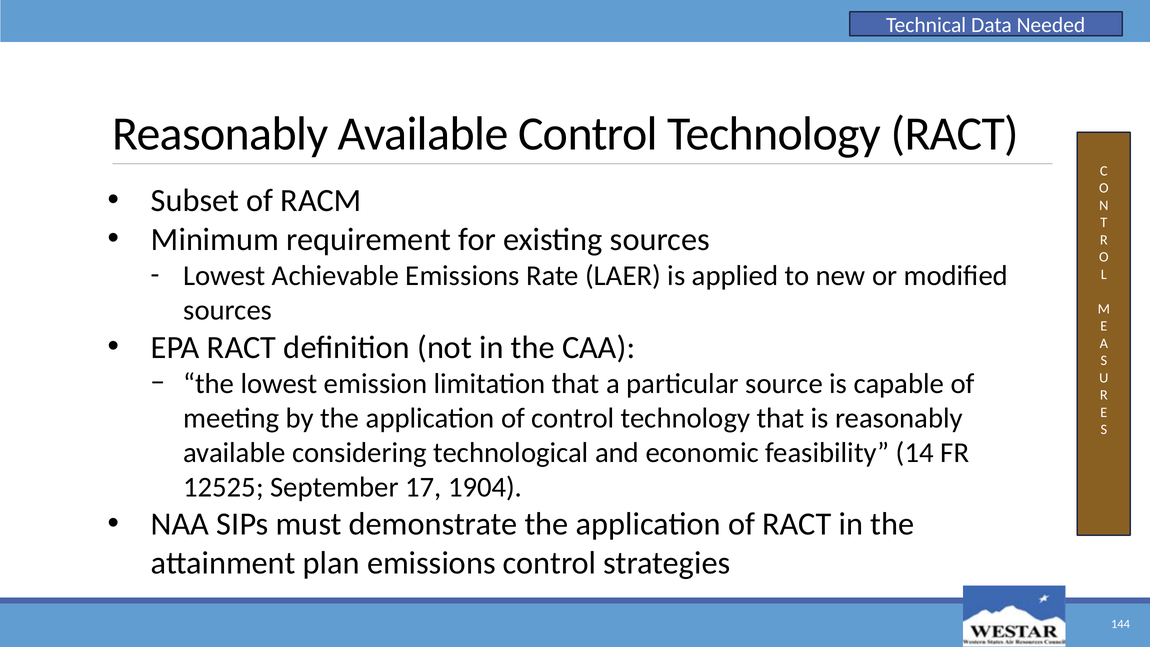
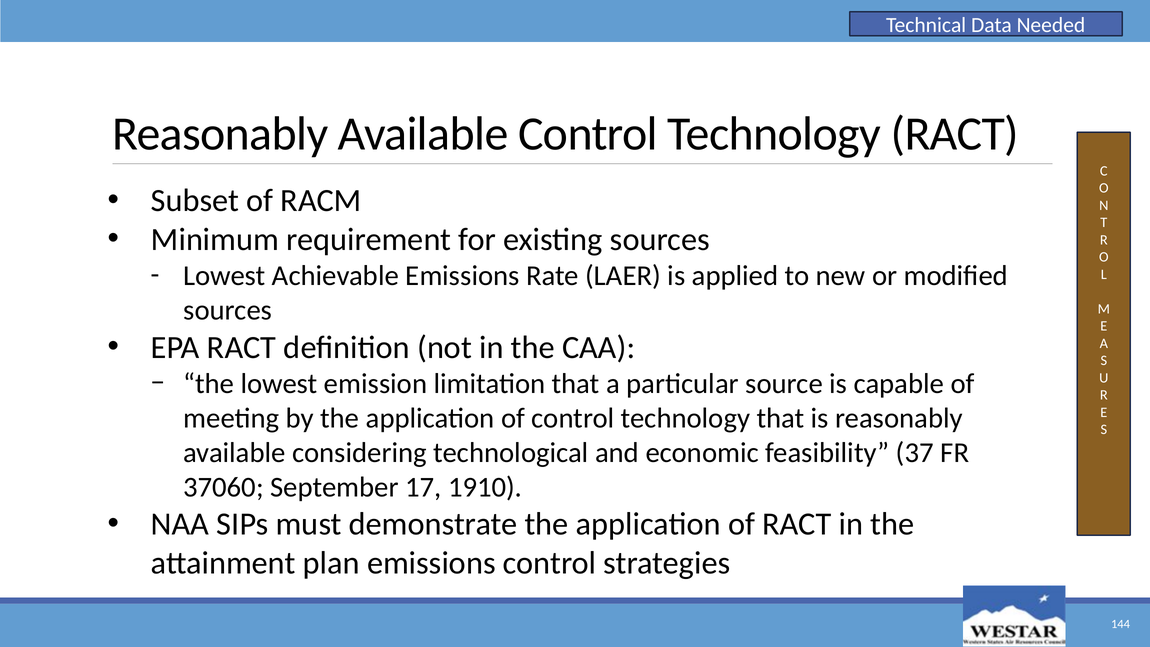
14: 14 -> 37 (915, 453)
12525: 12525 -> 37060 (224, 487)
1904: 1904 -> 1910 (485, 487)
